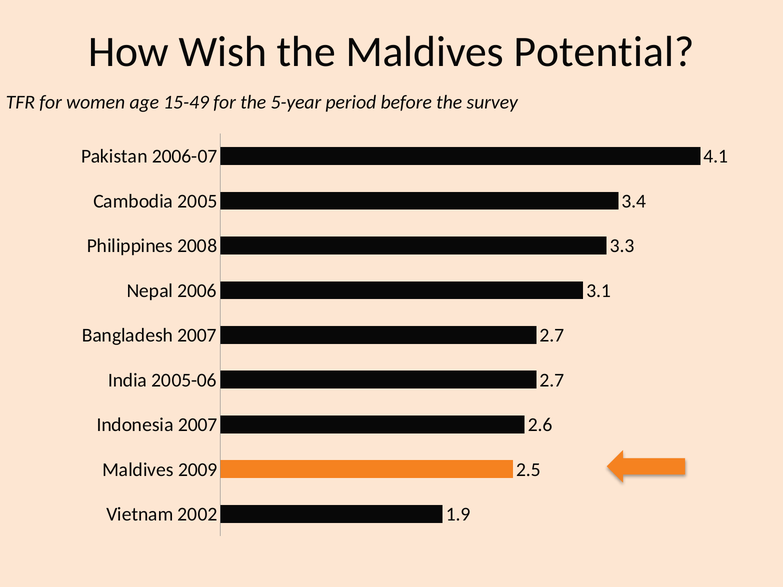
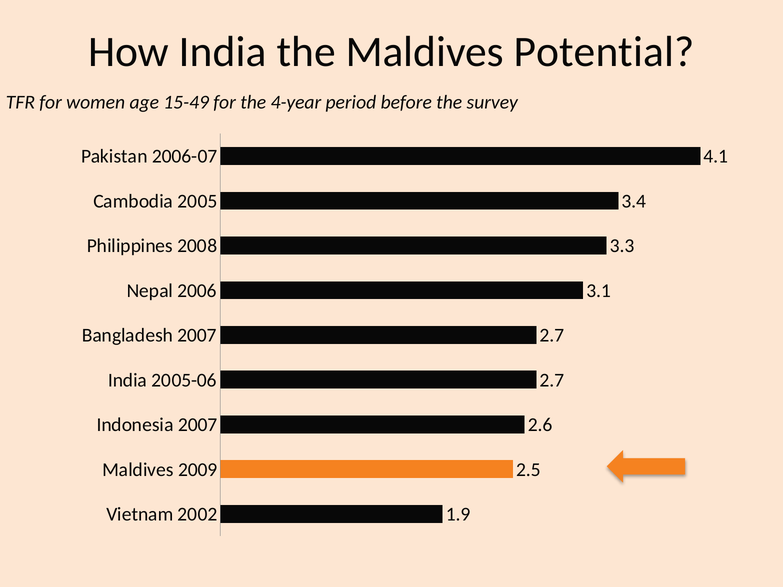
How Wish: Wish -> India (223, 52)
5-year: 5-year -> 4-year (296, 103)
